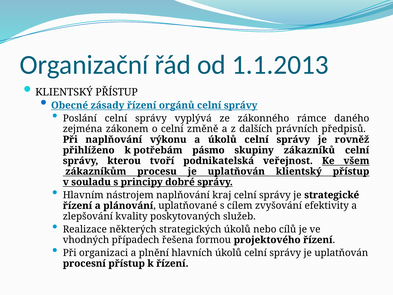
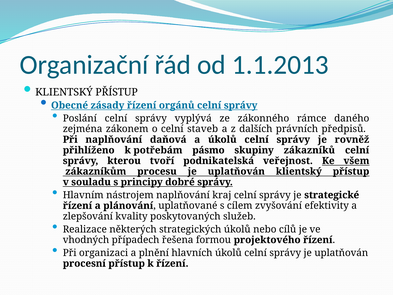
změně: změně -> staveb (203, 129)
výkonu: výkonu -> daňová (168, 139)
